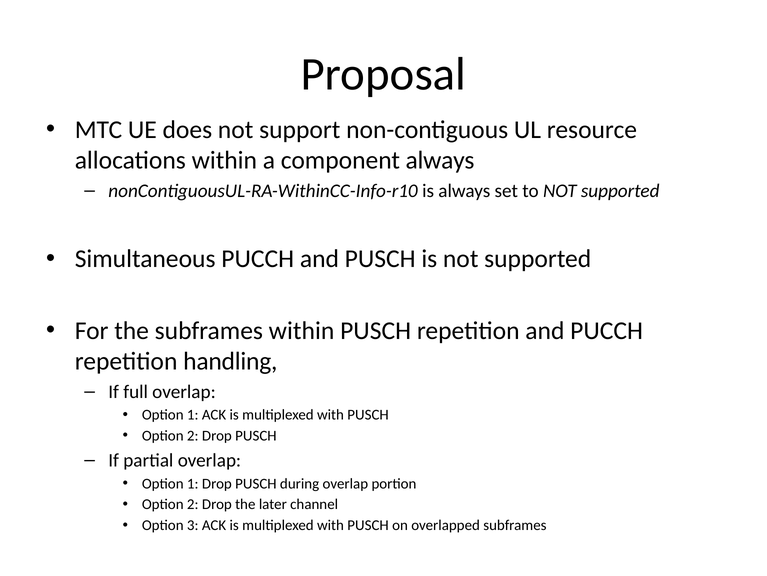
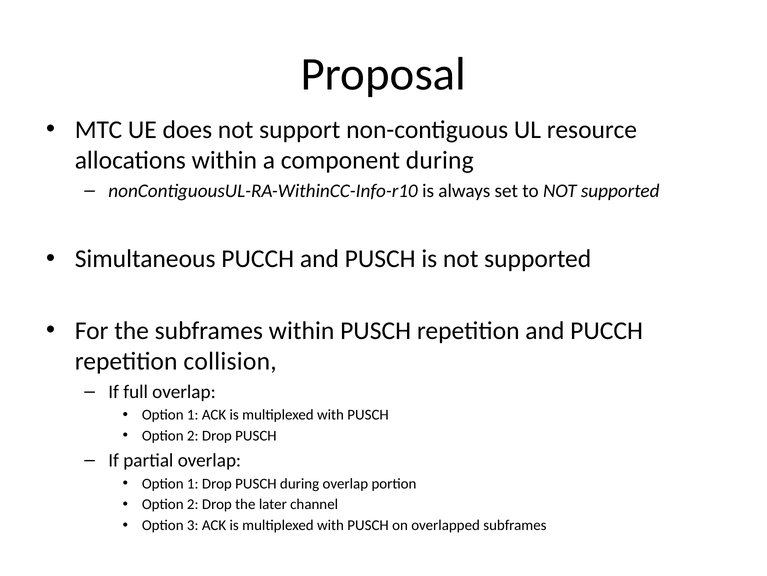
component always: always -> during (440, 160)
handling: handling -> collision (230, 361)
